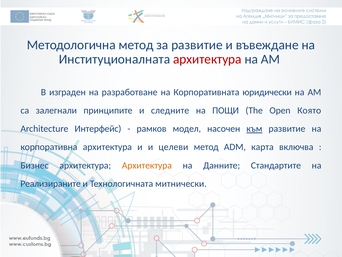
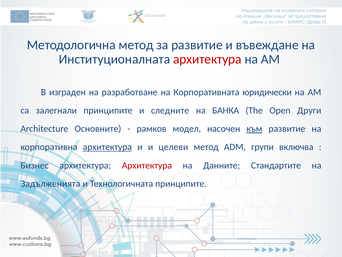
ПОЩИ: ПОЩИ -> БАНКА (226, 110)
Която: Която -> Други (309, 110)
Интерфейс: Интерфейс -> Основните (98, 129)
архитектура underline: none -> present (107, 147)
карта: карта -> групи (263, 147)
Архитектура colour: orange -> red (147, 165)
Реализираните: Реализираните -> Задълженията (50, 183)
Технологичната митнически: митнически -> принципите (181, 183)
